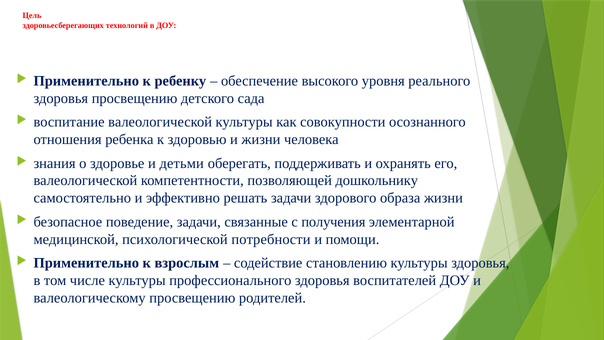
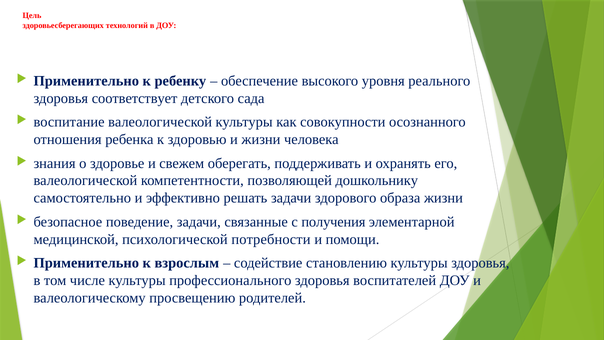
здоровья просвещению: просвещению -> соответствует (135, 98)
детьми: детьми -> свежем (182, 163)
